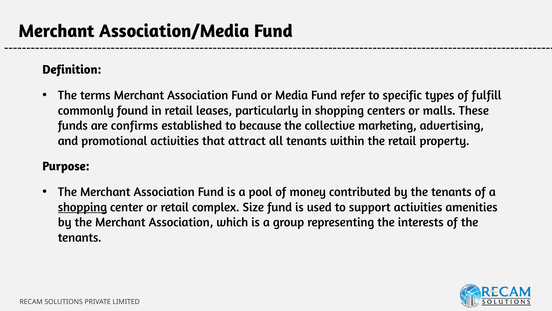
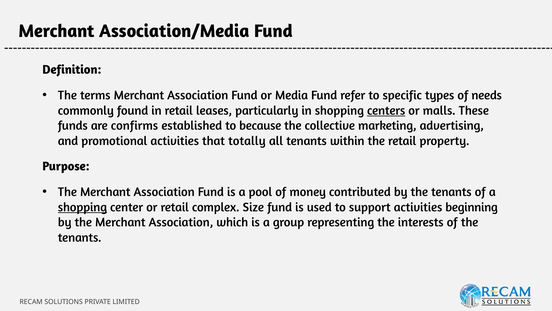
fulfill: fulfill -> needs (487, 95)
centers underline: none -> present (386, 110)
attract: attract -> totally (247, 141)
amenities: amenities -> beginning (472, 207)
